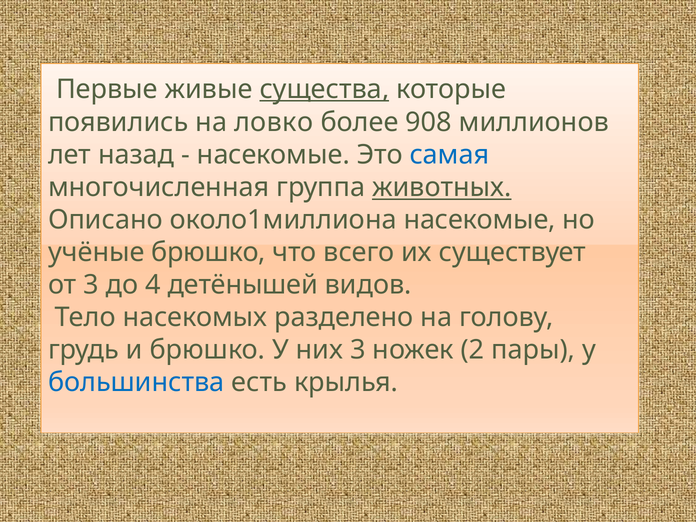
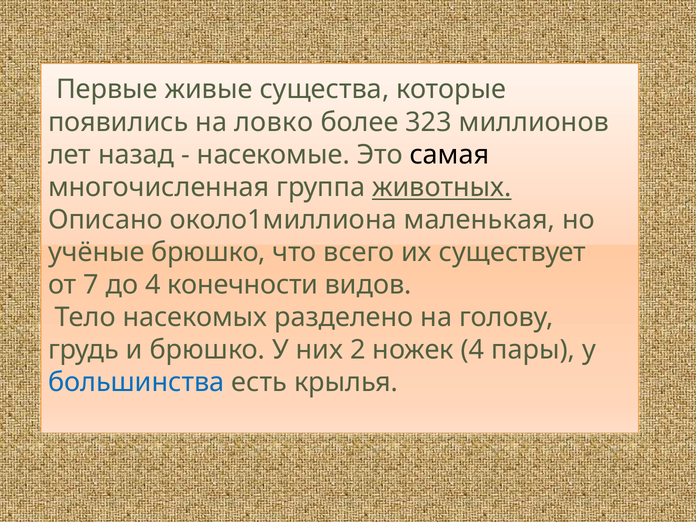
существа underline: present -> none (324, 89)
908: 908 -> 323 (429, 122)
самая colour: blue -> black (450, 155)
около1миллиона насекомые: насекомые -> маленькая (479, 220)
от 3: 3 -> 7 (91, 285)
детёнышей: детёнышей -> конечности (243, 285)
них 3: 3 -> 2 (358, 350)
ножек 2: 2 -> 4 (473, 350)
